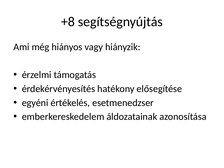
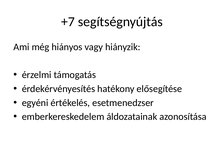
+8: +8 -> +7 (68, 22)
